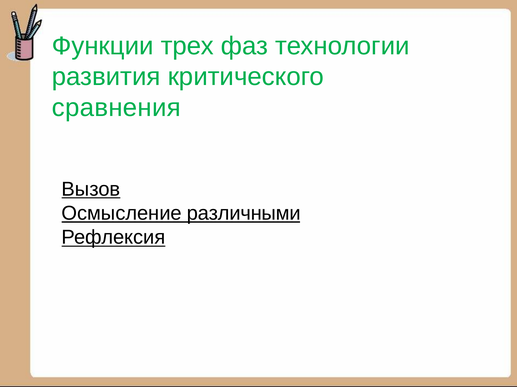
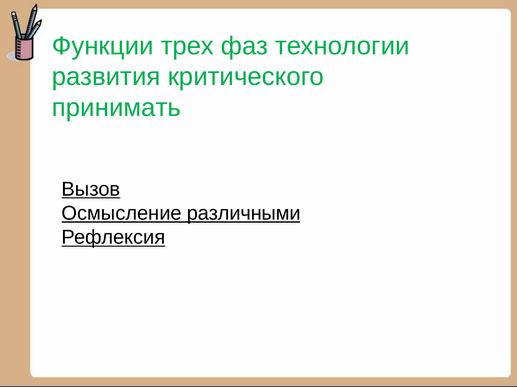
сравнения: сравнения -> принимать (116, 108)
